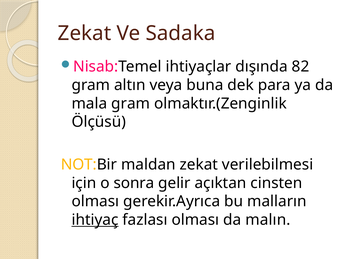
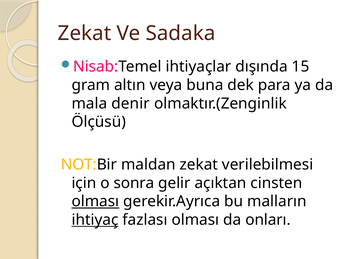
82: 82 -> 15 (301, 67)
mala gram: gram -> denir (131, 104)
olması underline: none -> present (95, 202)
malın: malın -> onları (268, 220)
